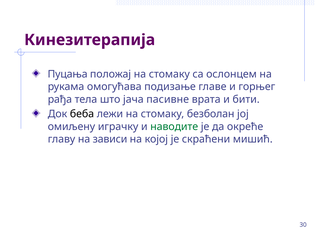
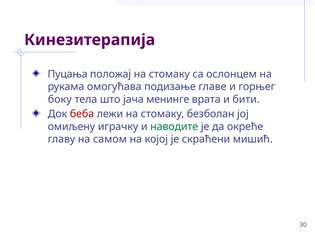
рађа: рађа -> боку (60, 99)
пасивне: пасивне -> менинге (168, 99)
беба colour: black -> red (82, 114)
зависи: зависи -> самом (110, 139)
